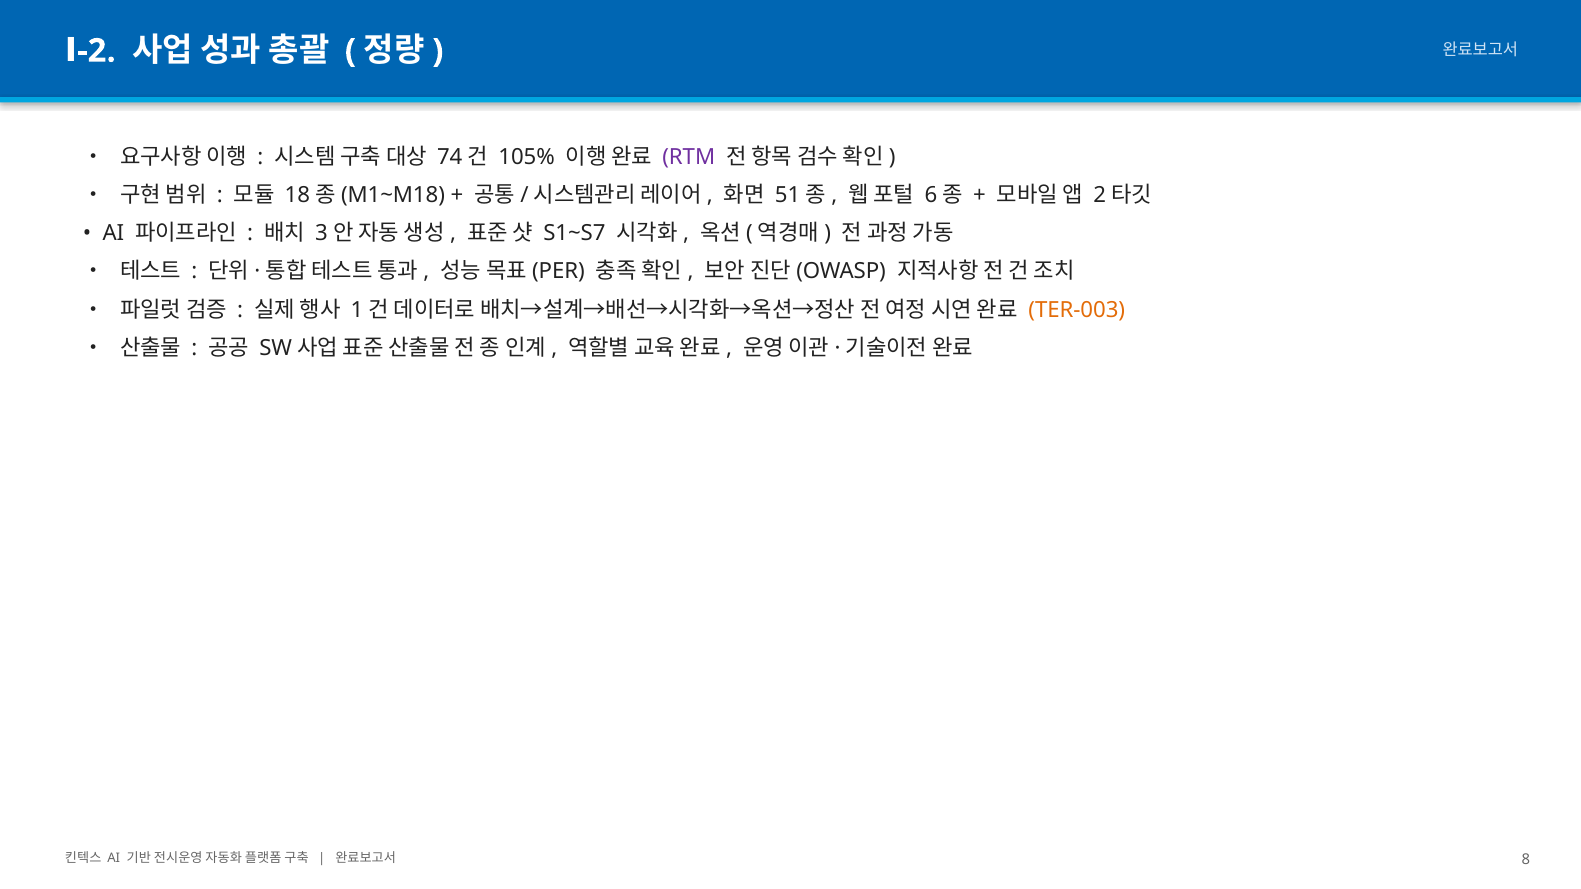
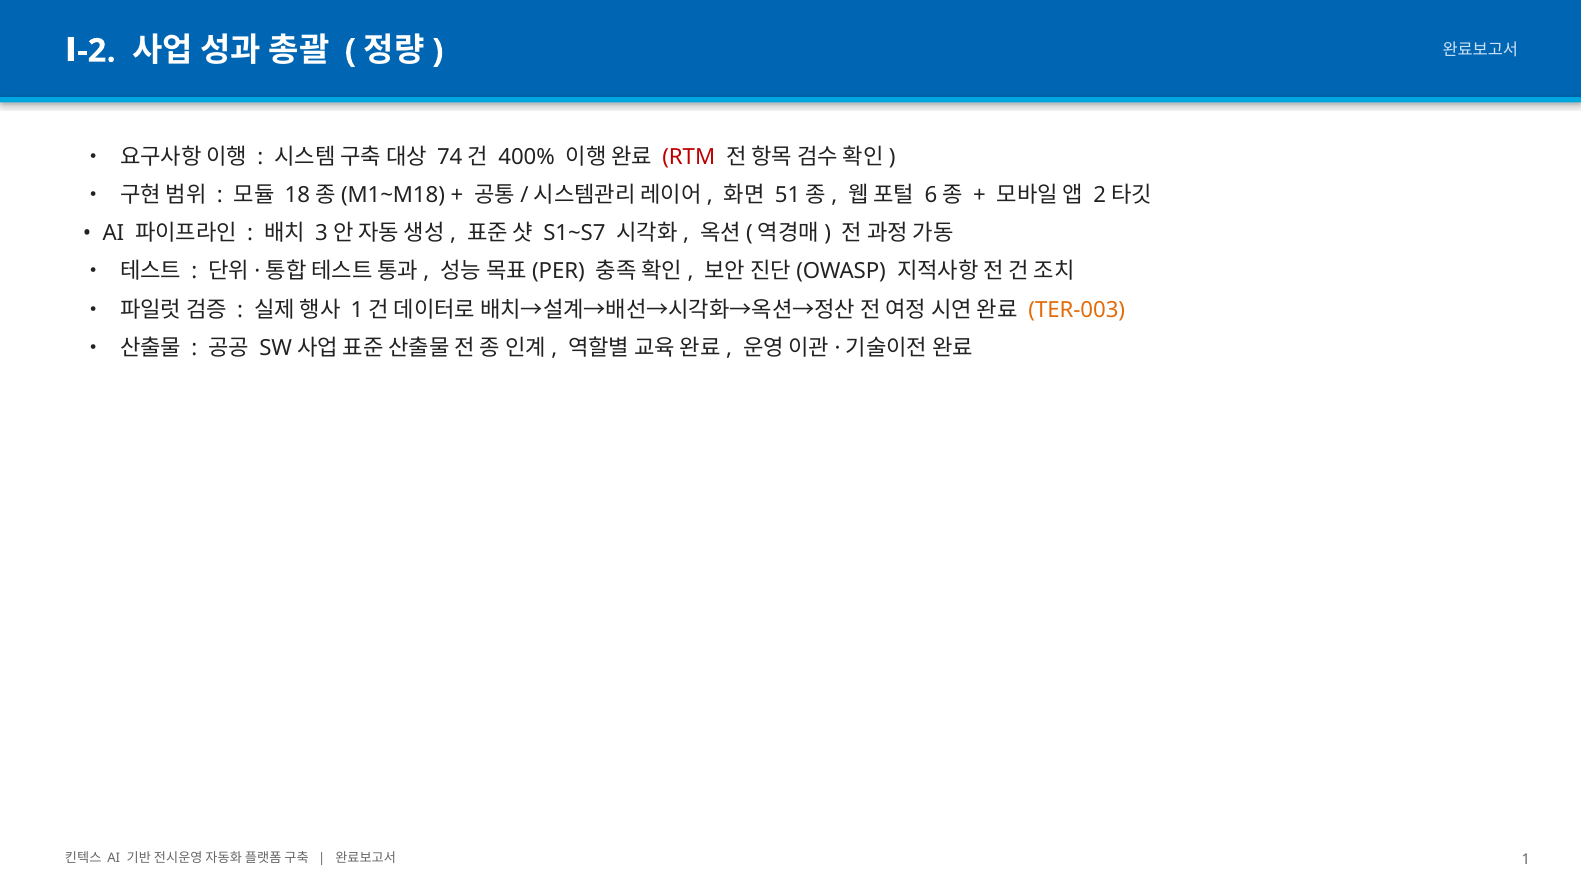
105%: 105% -> 400% (527, 157)
RTM colour: purple -> red (689, 157)
8: 8 -> 1 (1526, 860)
